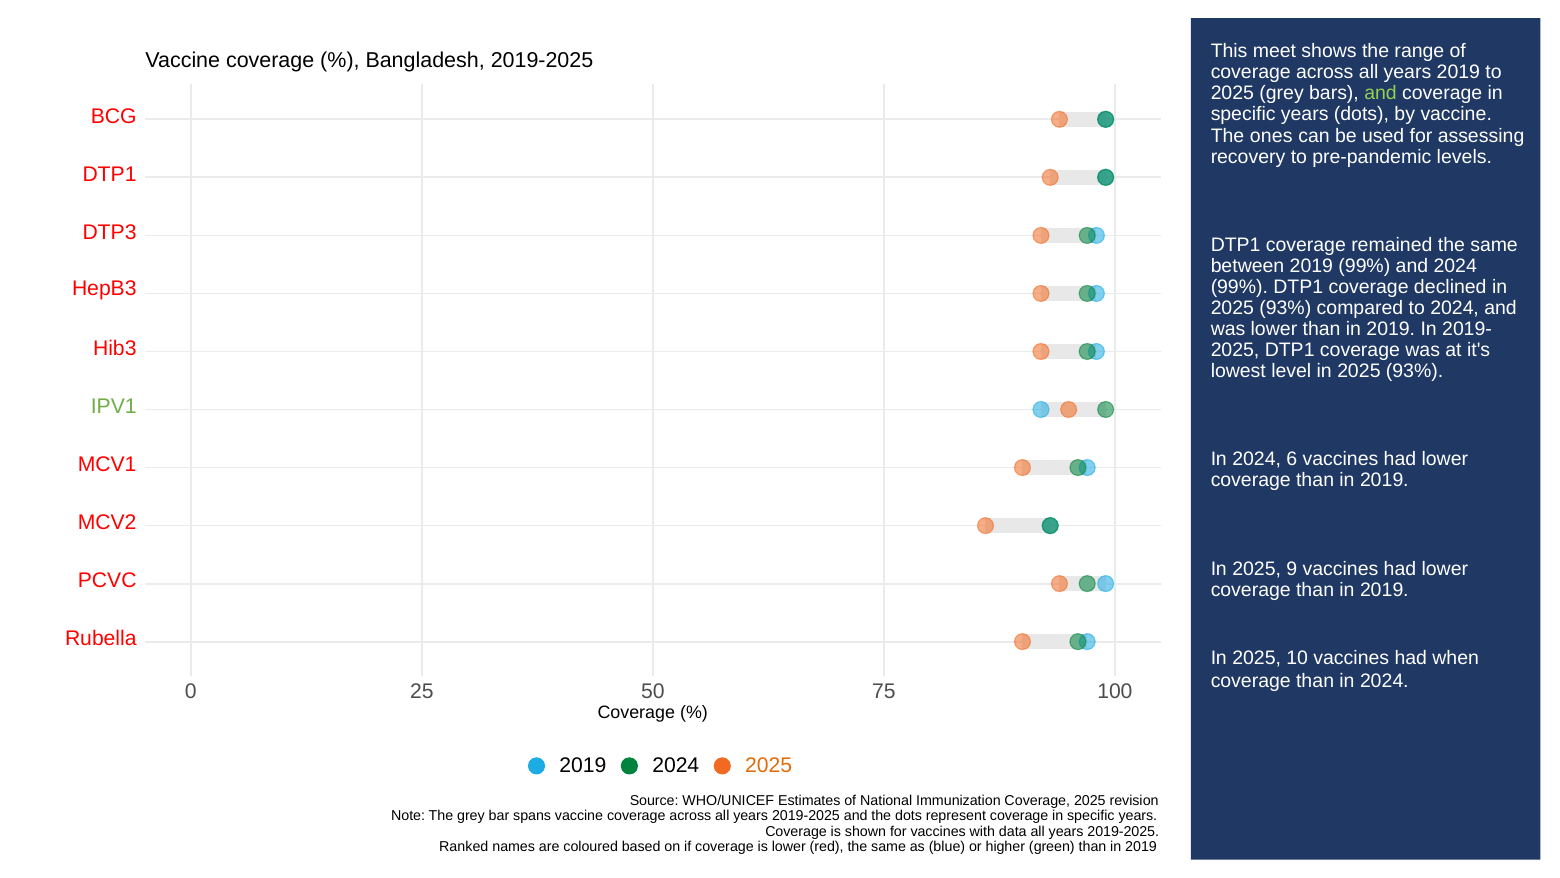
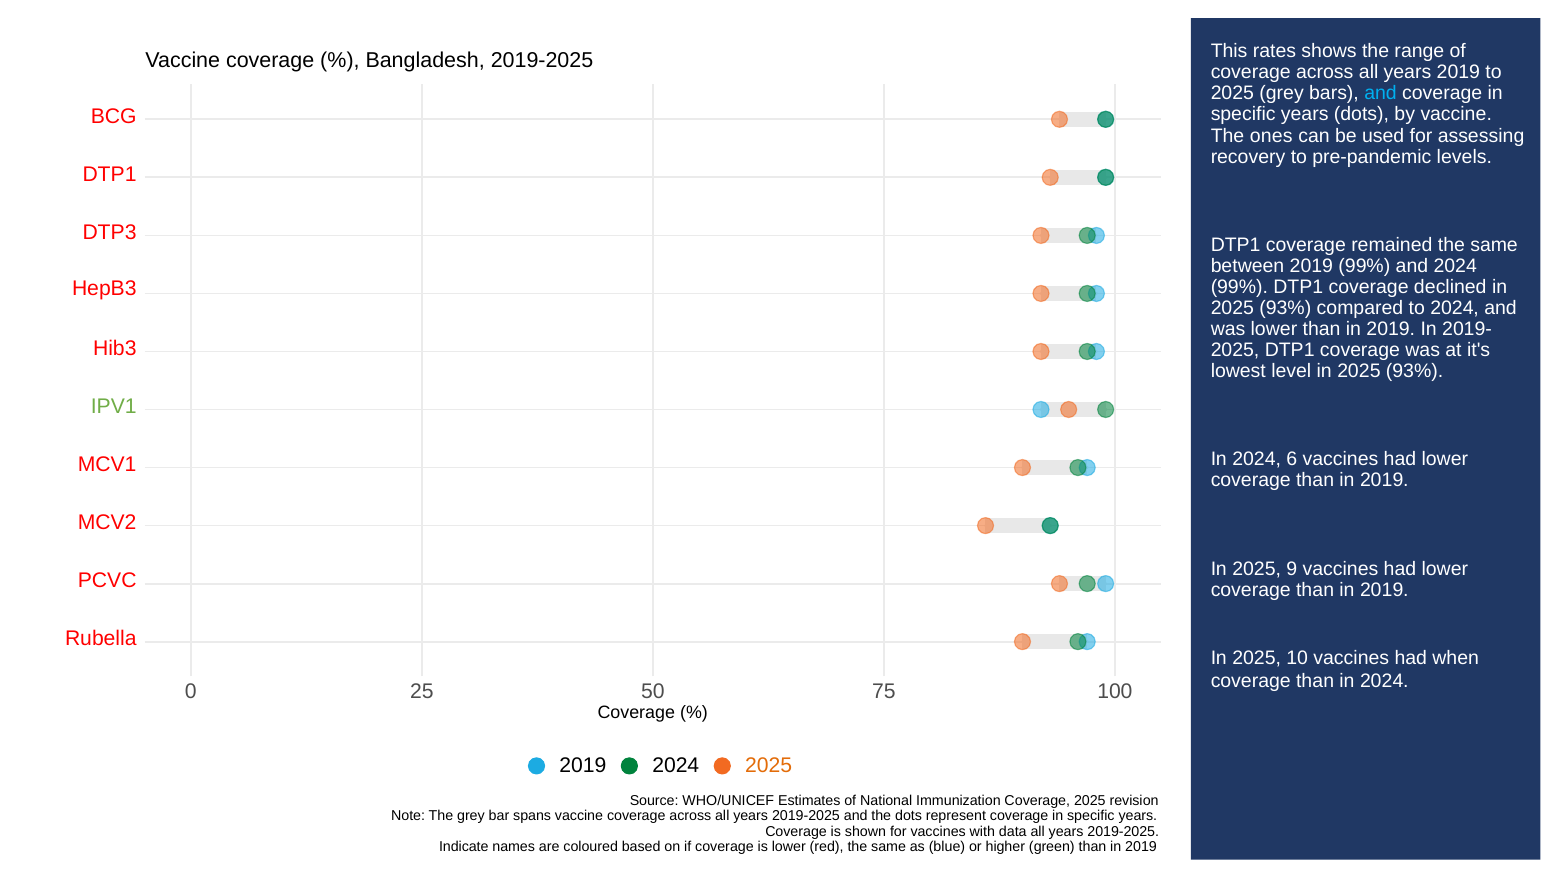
meet: meet -> rates (1274, 51)
and colour: light green -> light blue (1381, 93)
Ranked: Ranked -> Indicate (464, 847)
